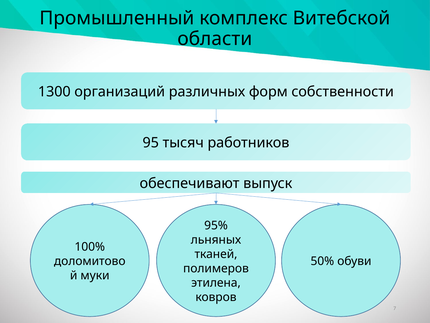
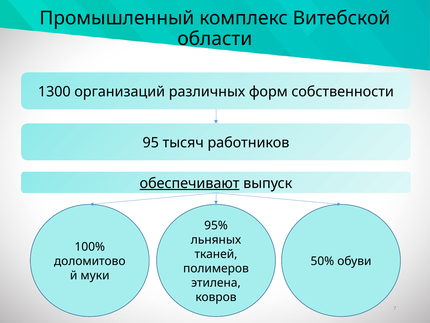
обеспечивают underline: none -> present (190, 183)
